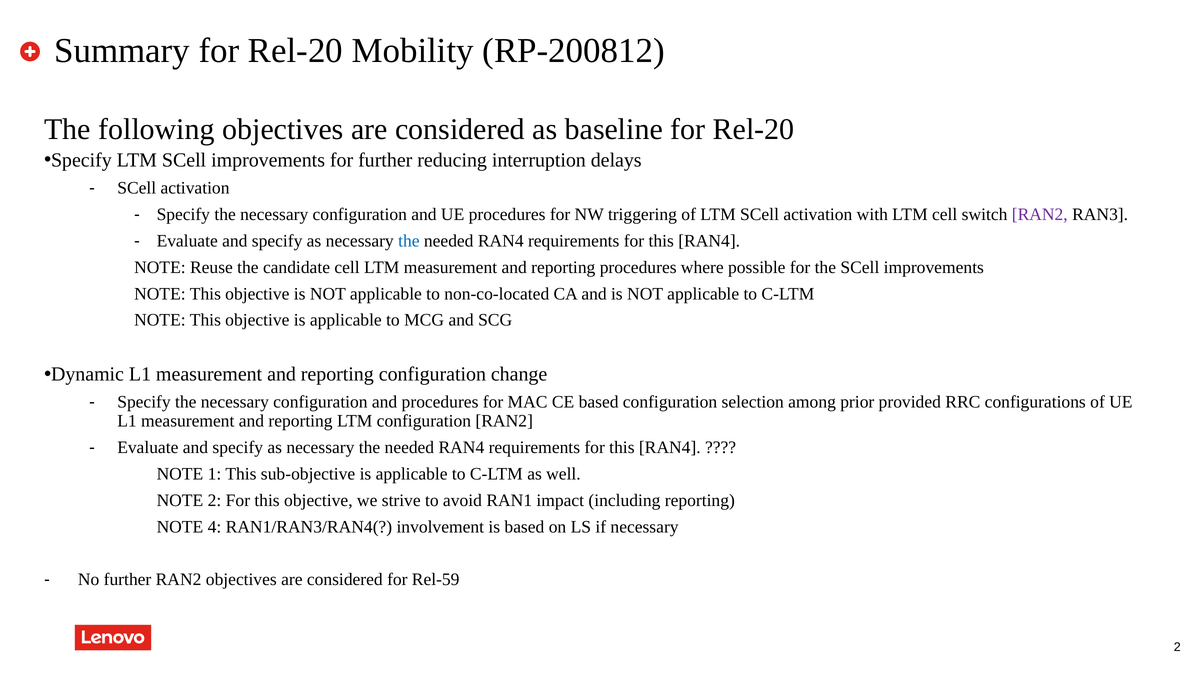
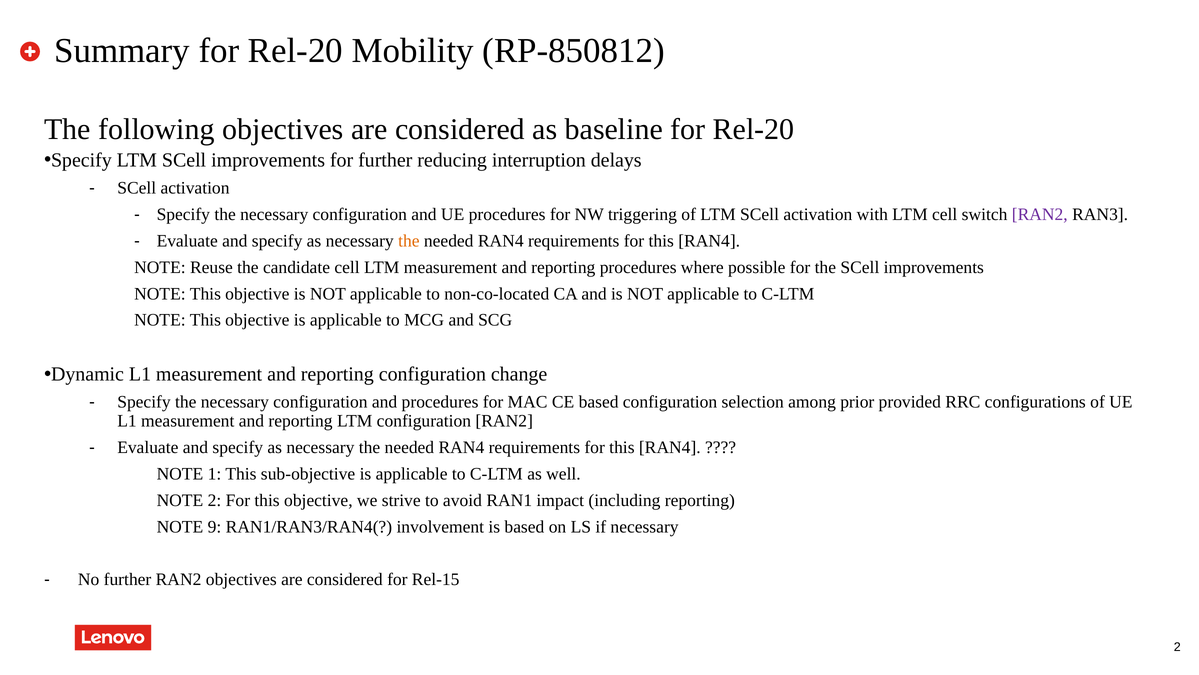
RP-200812: RP-200812 -> RP-850812 (574, 50)
the colour: blue -> orange (409, 241)
4: 4 -> 9 (215, 526)
Rel-59: Rel-59 -> Rel-15 (436, 579)
